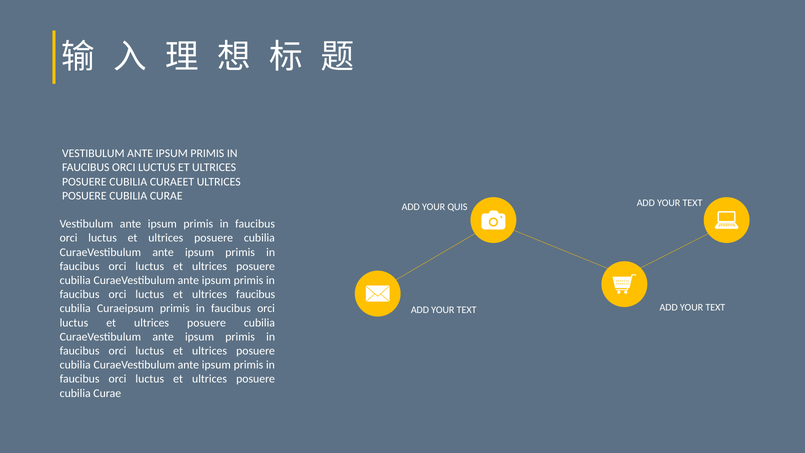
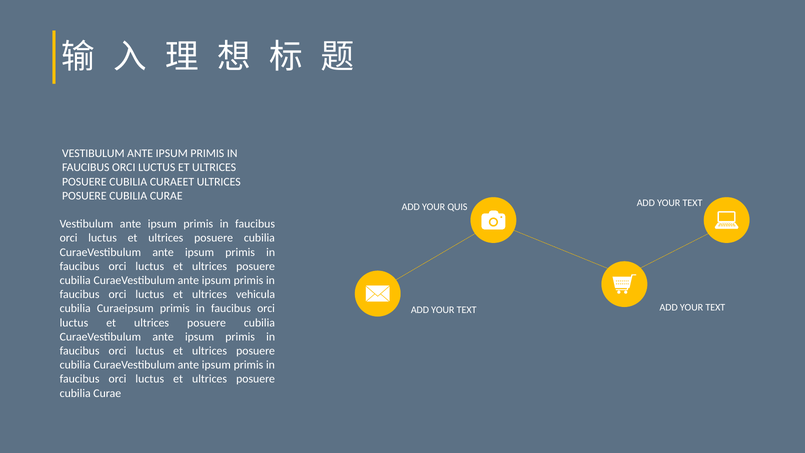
ultrices faucibus: faucibus -> vehicula (256, 294)
